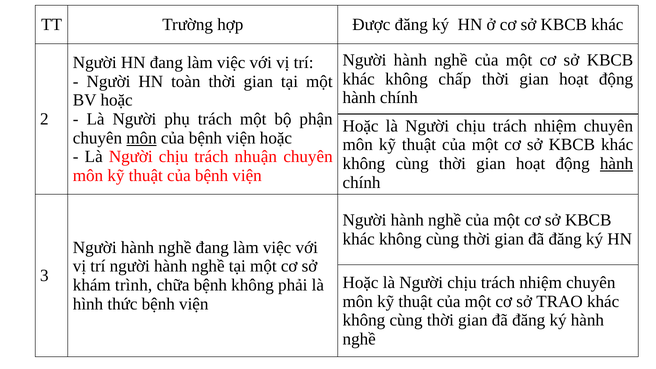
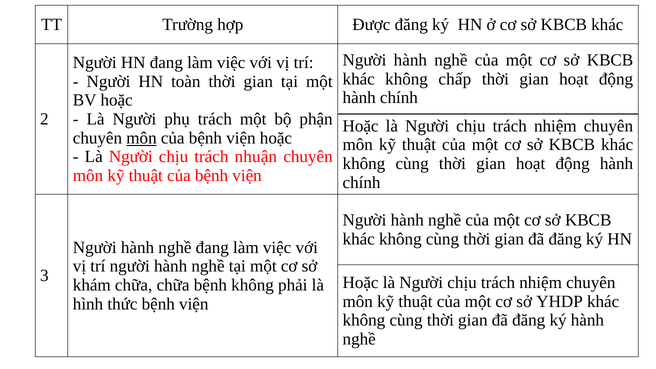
hành underline: present -> none (617, 164)
khám trình: trình -> chữa (134, 285)
TRAO: TRAO -> YHDP (560, 301)
